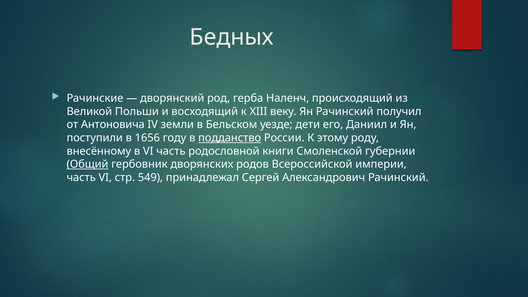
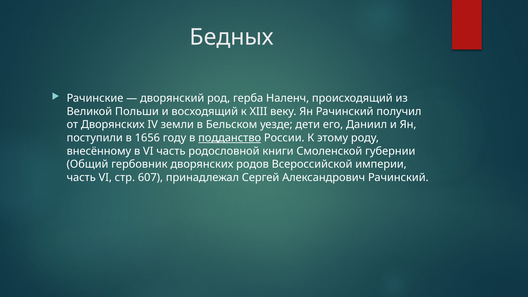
от Антоновича: Антоновича -> Дворянских (113, 125)
Общий underline: present -> none (88, 164)
549: 549 -> 607 (150, 177)
